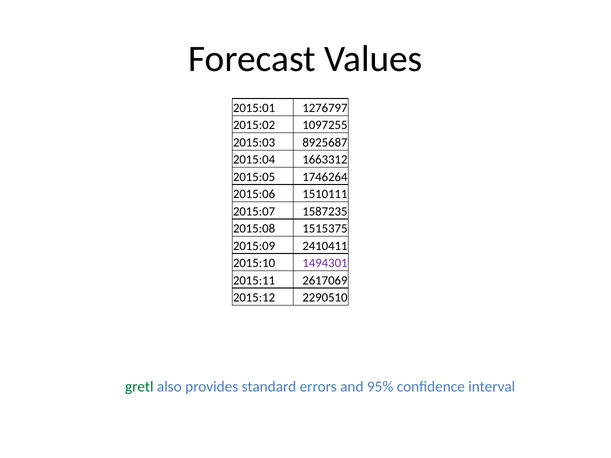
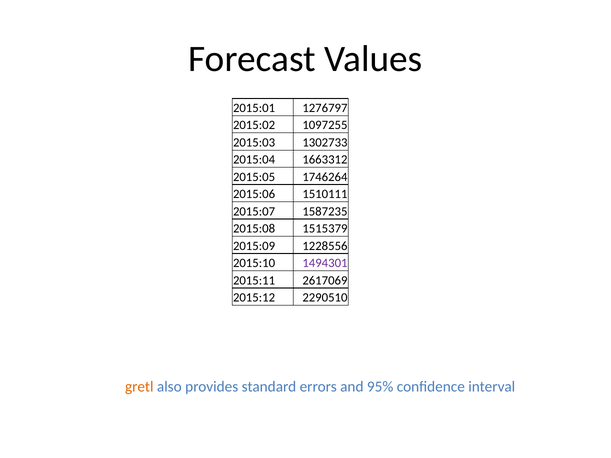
8925687: 8925687 -> 1302733 (325, 143)
1515375: 1515375 -> 1515379 (325, 229)
2410411: 2410411 -> 1228556 (325, 246)
gretl colour: green -> orange (139, 387)
